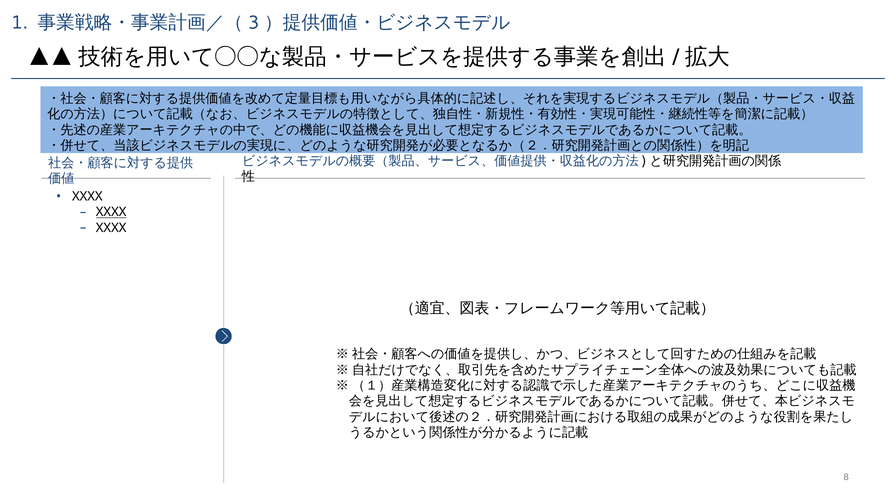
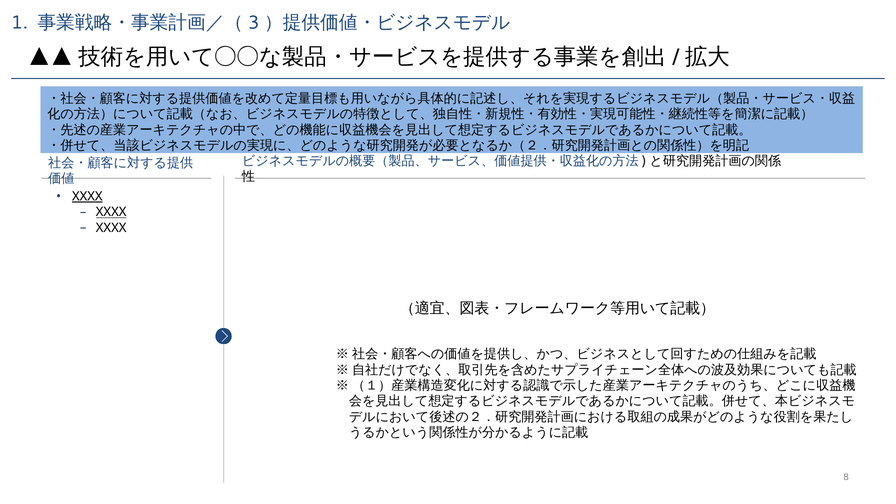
XXXX underline: none -> present (87, 196)
